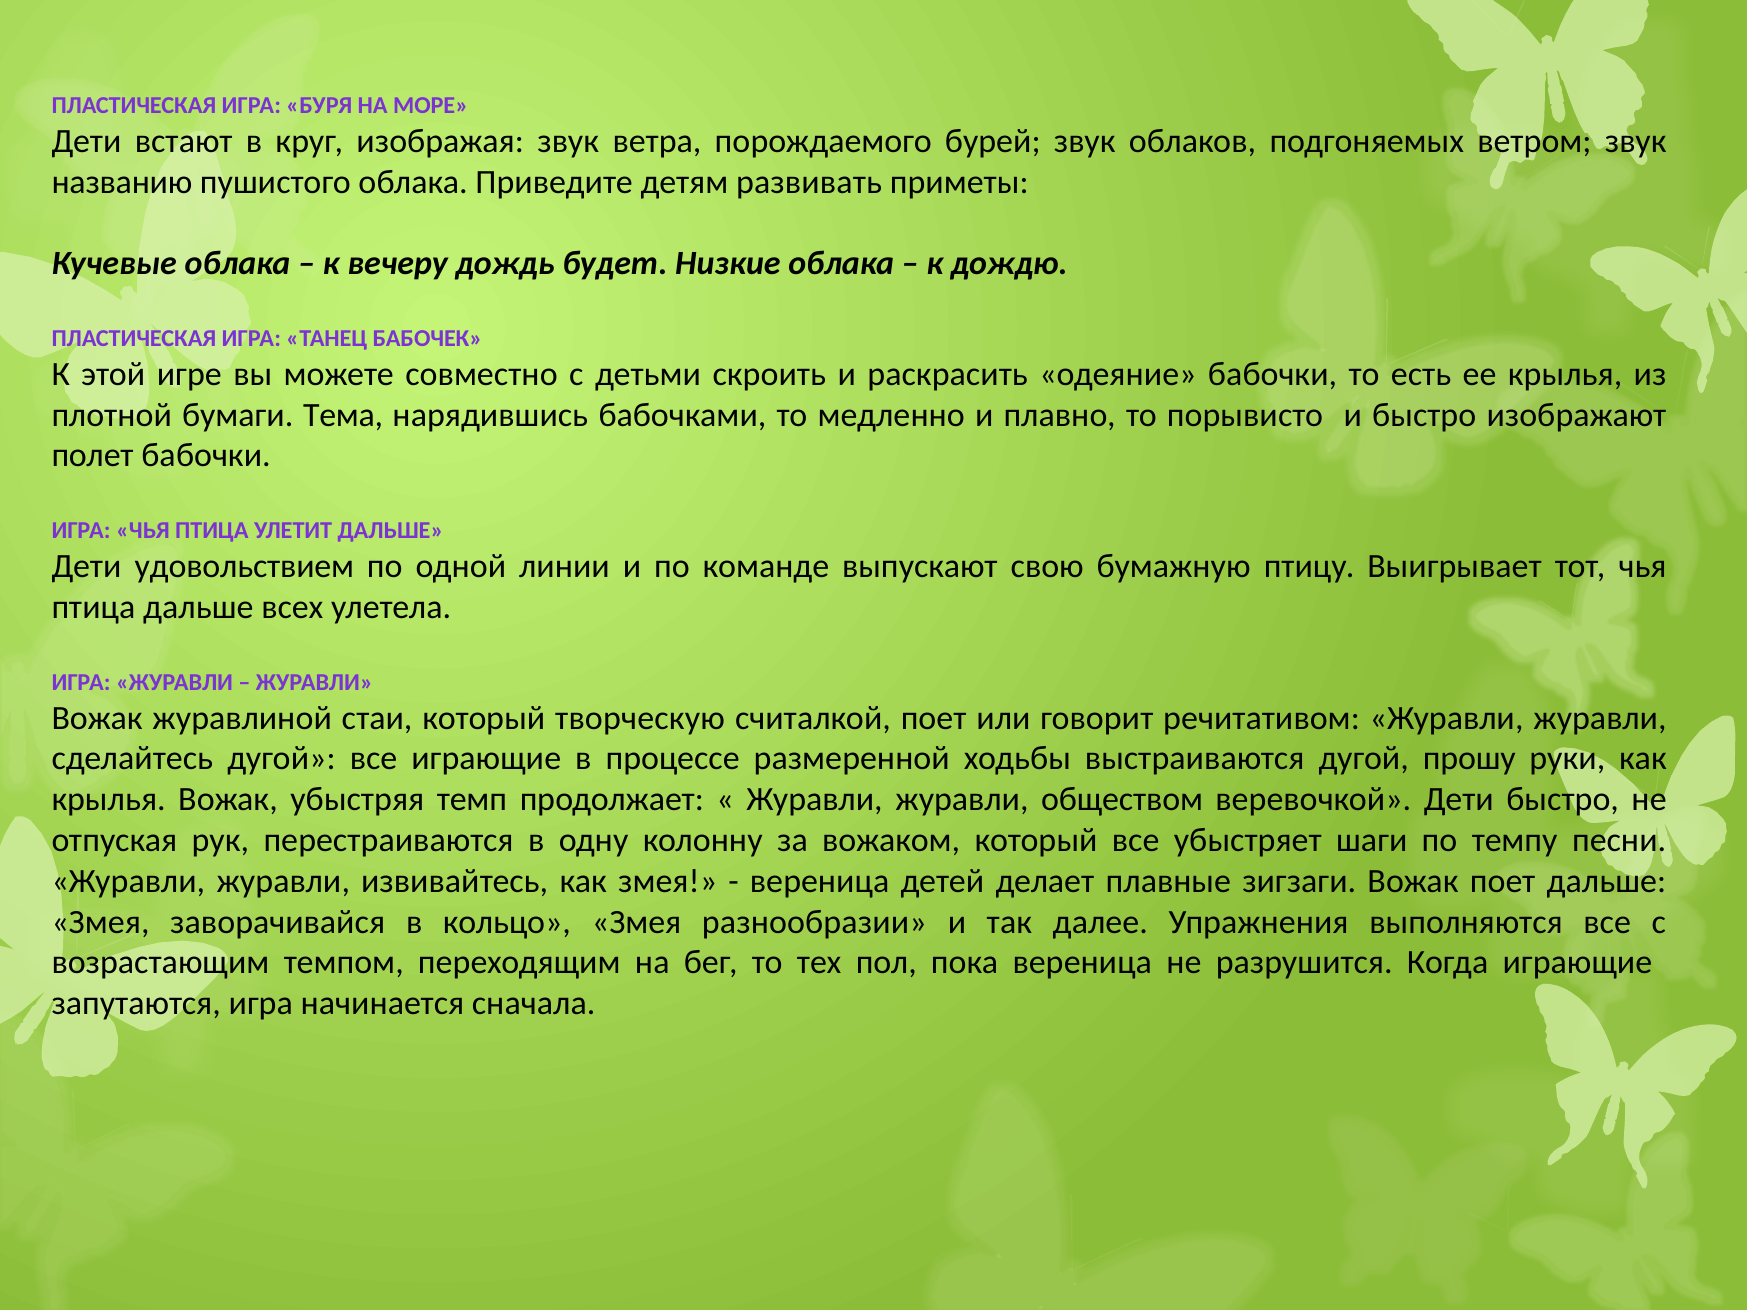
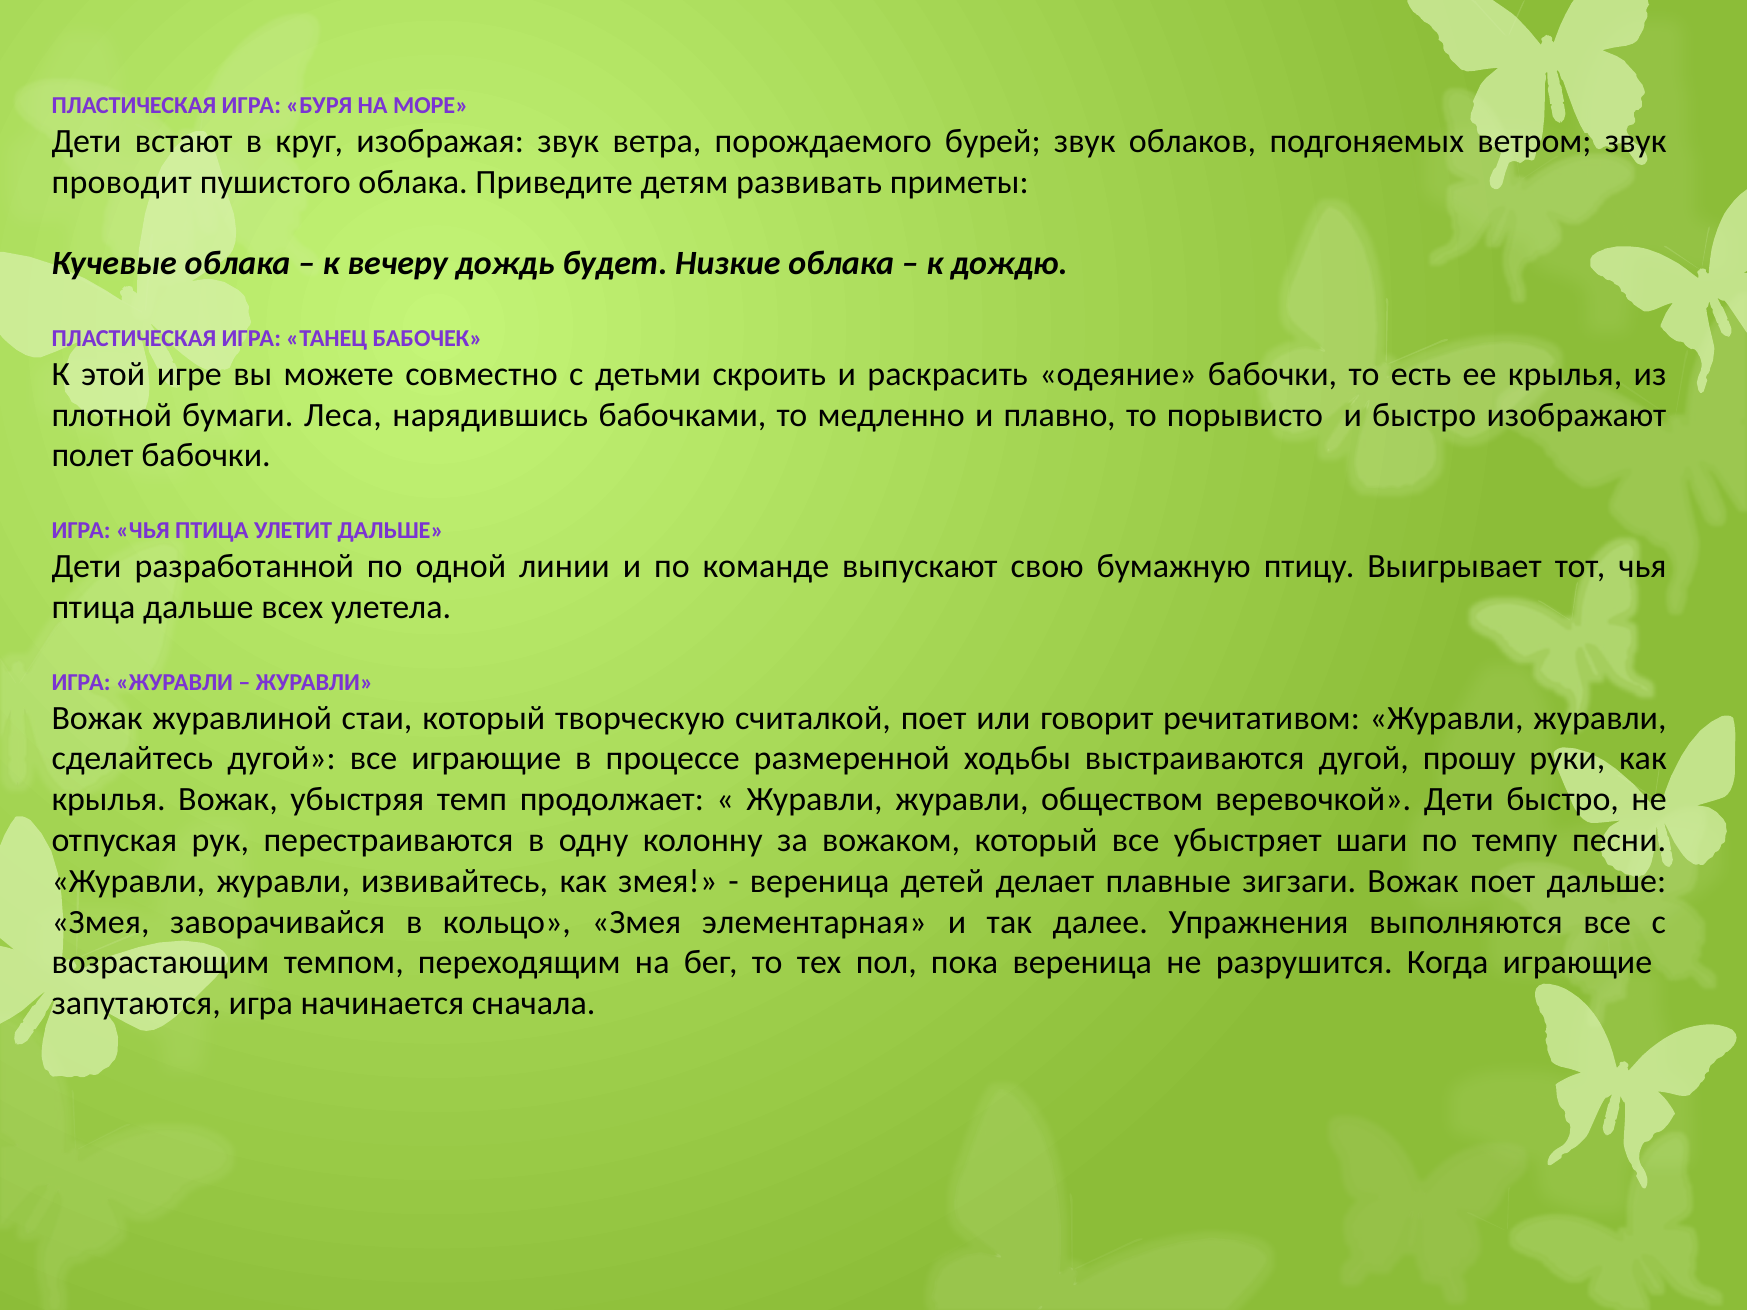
названию: названию -> проводит (122, 182)
Тема: Тема -> Леса (343, 415)
удовольствием: удовольствием -> разработанной (244, 567)
разнообразии: разнообразии -> элементарная (814, 922)
